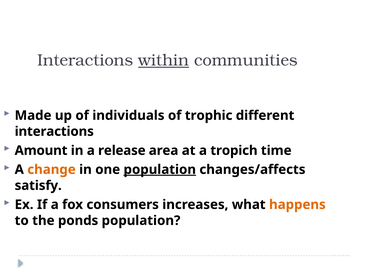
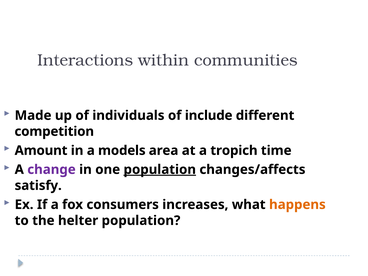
within underline: present -> none (164, 60)
trophic: trophic -> include (209, 115)
interactions: interactions -> competition (54, 131)
release: release -> models (122, 150)
change colour: orange -> purple (51, 170)
ponds: ponds -> helter (78, 221)
